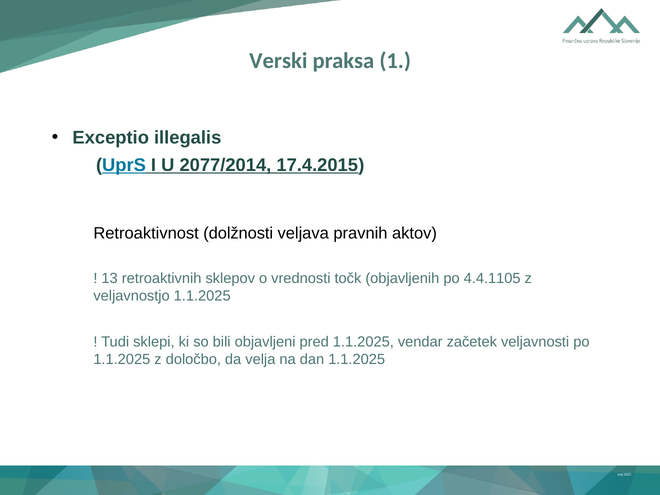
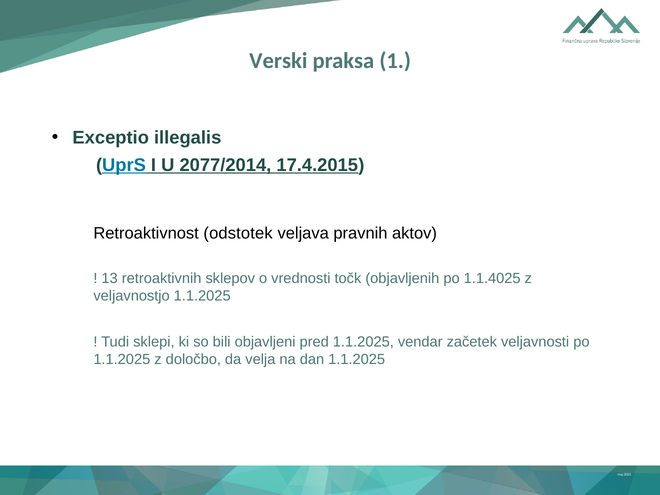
dolžnosti: dolžnosti -> odstotek (238, 233)
4.4.1105: 4.4.1105 -> 1.1.4025 (492, 278)
